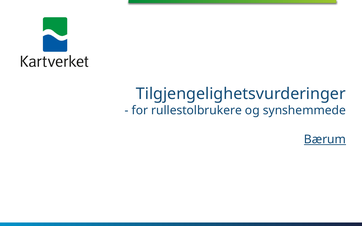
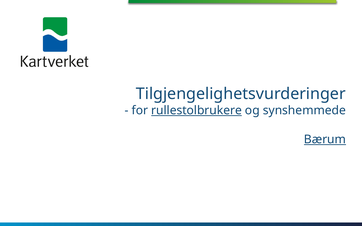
rullestolbrukere underline: none -> present (197, 111)
